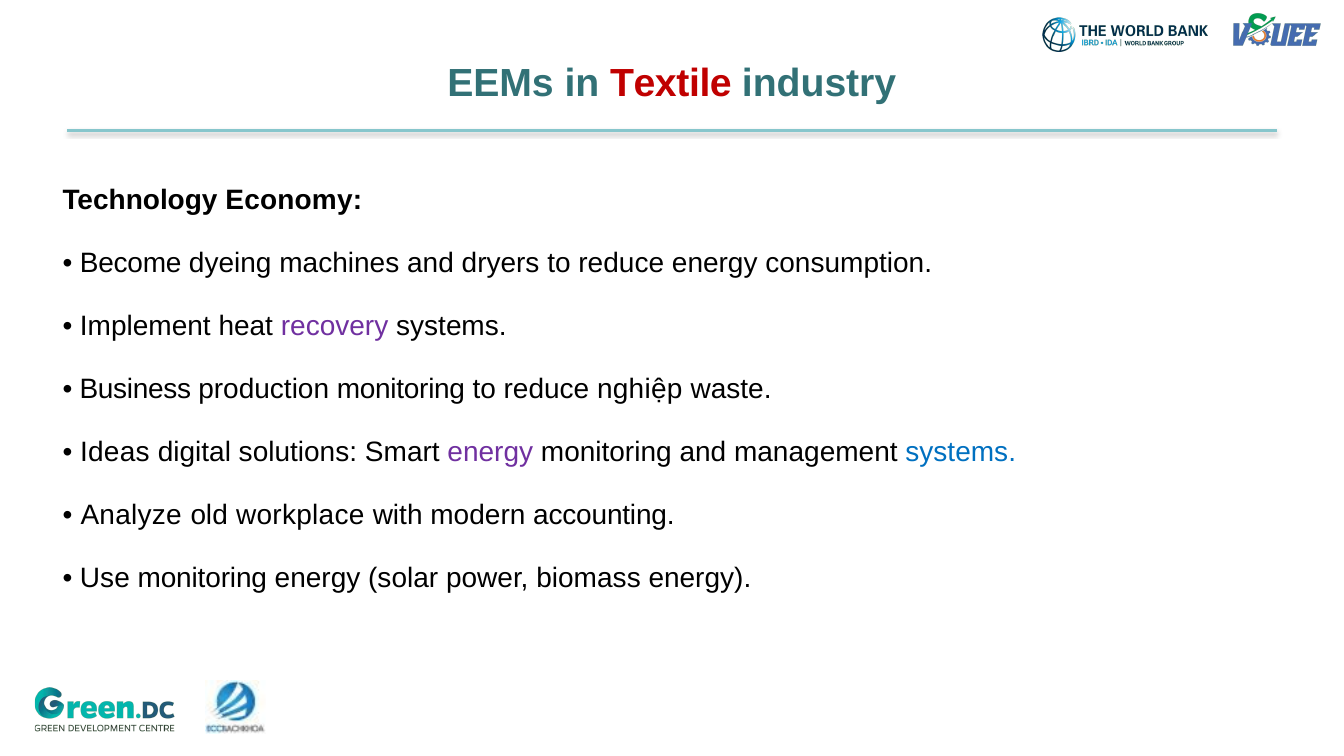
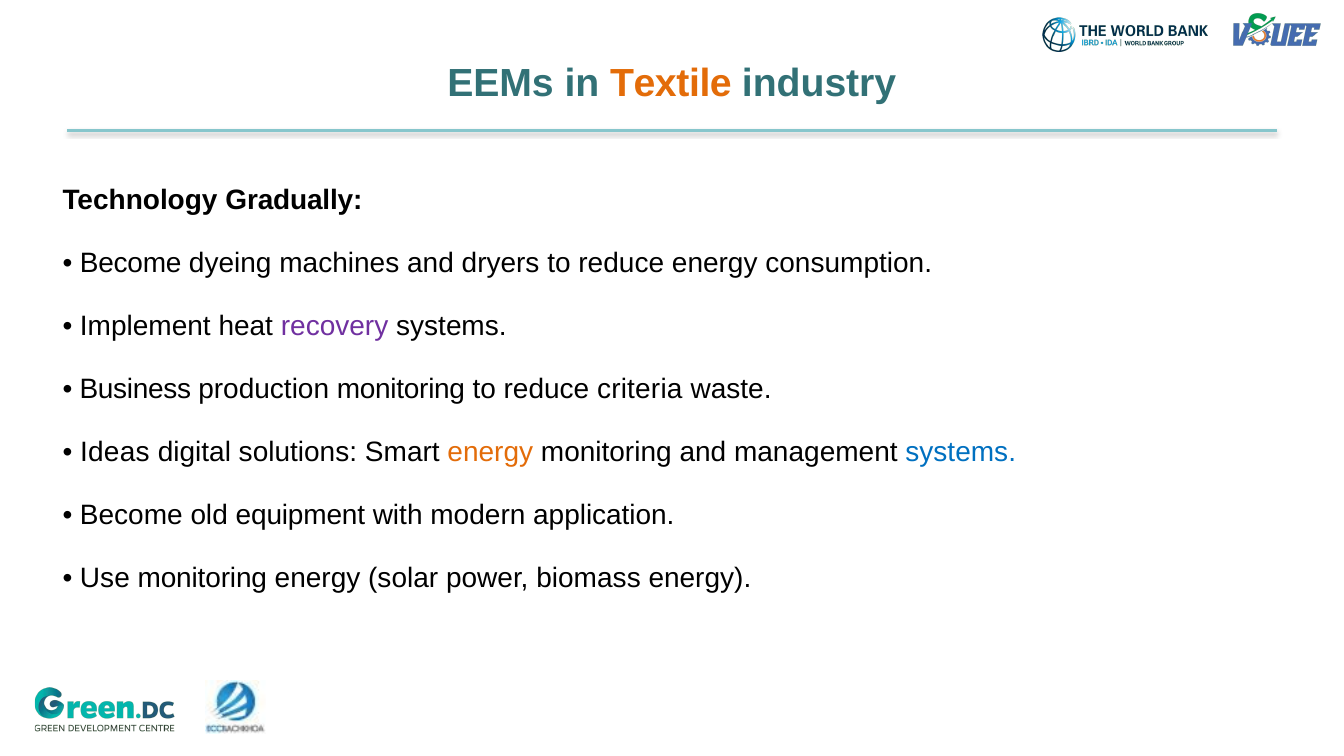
Textile colour: red -> orange (671, 84)
Economy: Economy -> Gradually (294, 200)
nghiệp: nghiệp -> criteria (640, 389)
energy colour: purple -> orange (490, 452)
Analyze: Analyze -> Become (131, 515)
workplace: workplace -> equipment (300, 515)
accounting: accounting -> application (604, 515)
